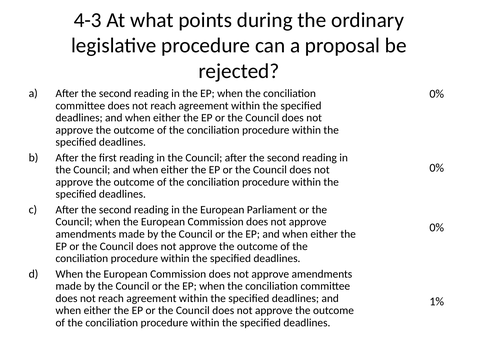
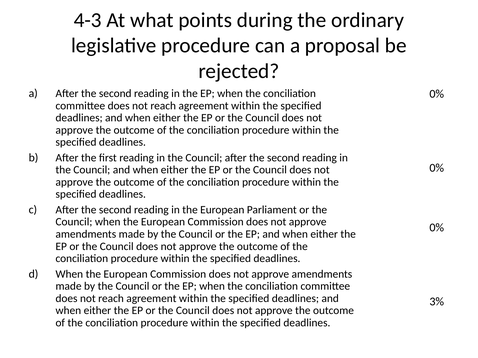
1%: 1% -> 3% (437, 302)
